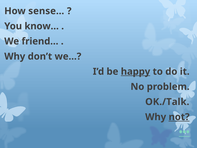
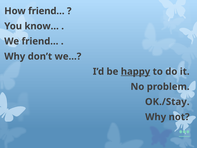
How sense…: sense… -> friend… (46, 11)
OK./Talk: OK./Talk -> OK./Stay (167, 102)
not underline: present -> none (179, 117)
